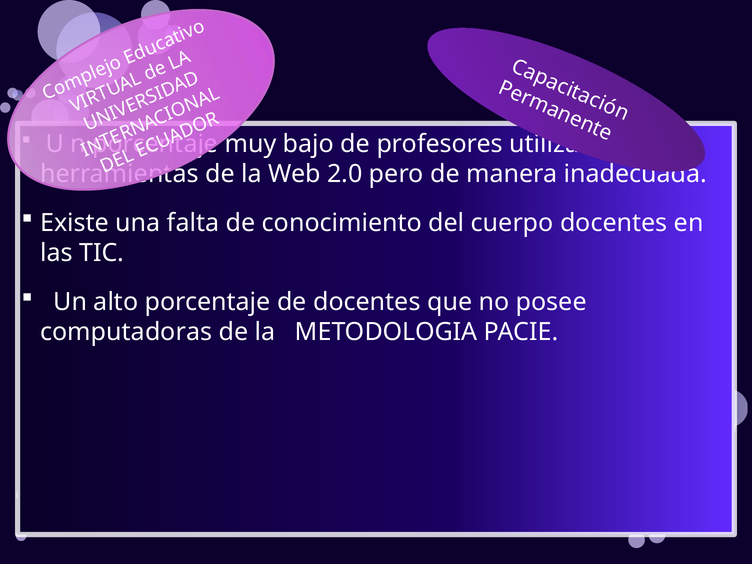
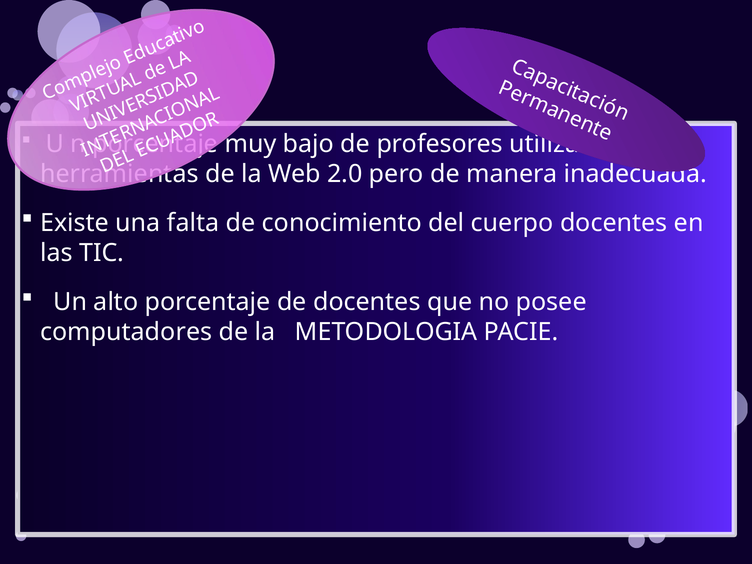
computadoras: computadoras -> computadores (126, 332)
